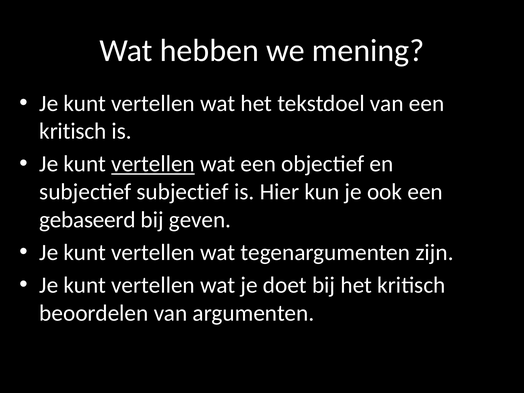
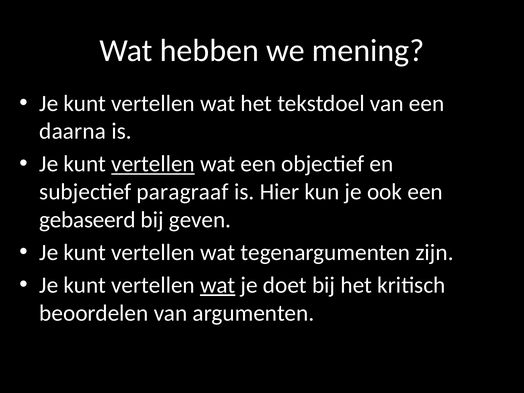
kritisch: kritisch -> daarna (73, 131)
subjectief subjectief: subjectief -> paragraaf (183, 192)
wat underline: none -> present (218, 285)
